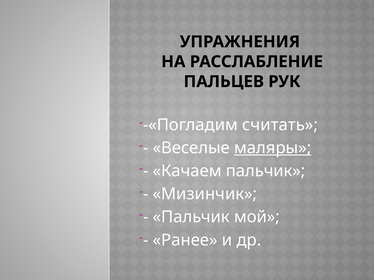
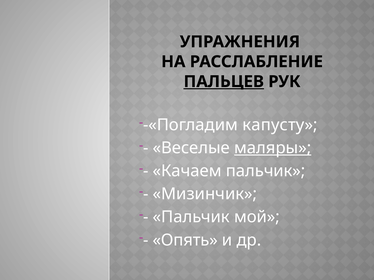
ПАЛЬЦЕВ underline: none -> present (224, 82)
считать: считать -> капусту (280, 125)
Ранее: Ранее -> Опять (185, 240)
